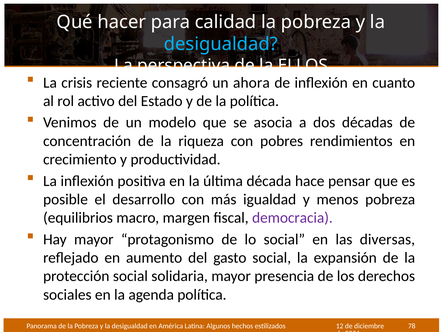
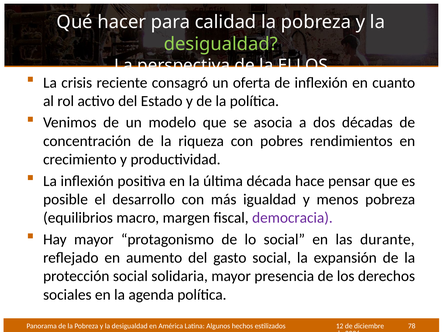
desigualdad colour: light blue -> light green (221, 44)
ahora: ahora -> oferta (252, 82)
diversas: diversas -> durante (387, 239)
